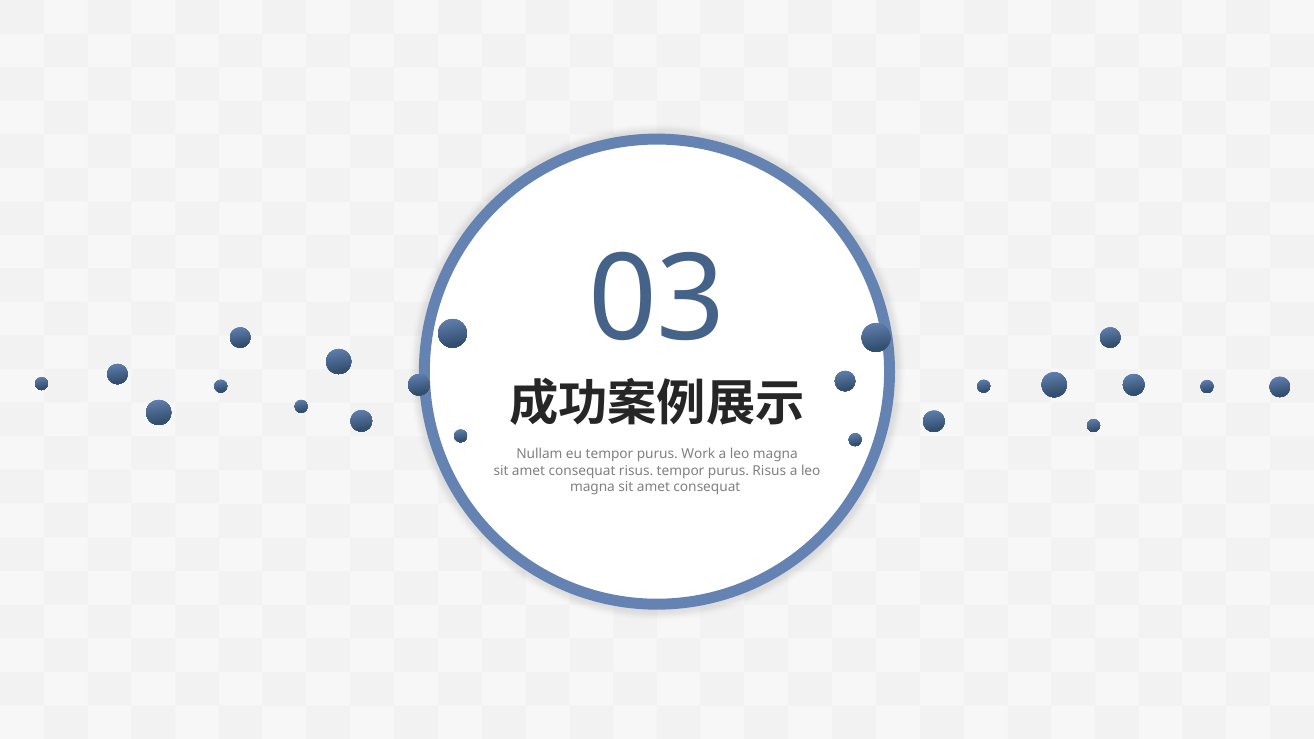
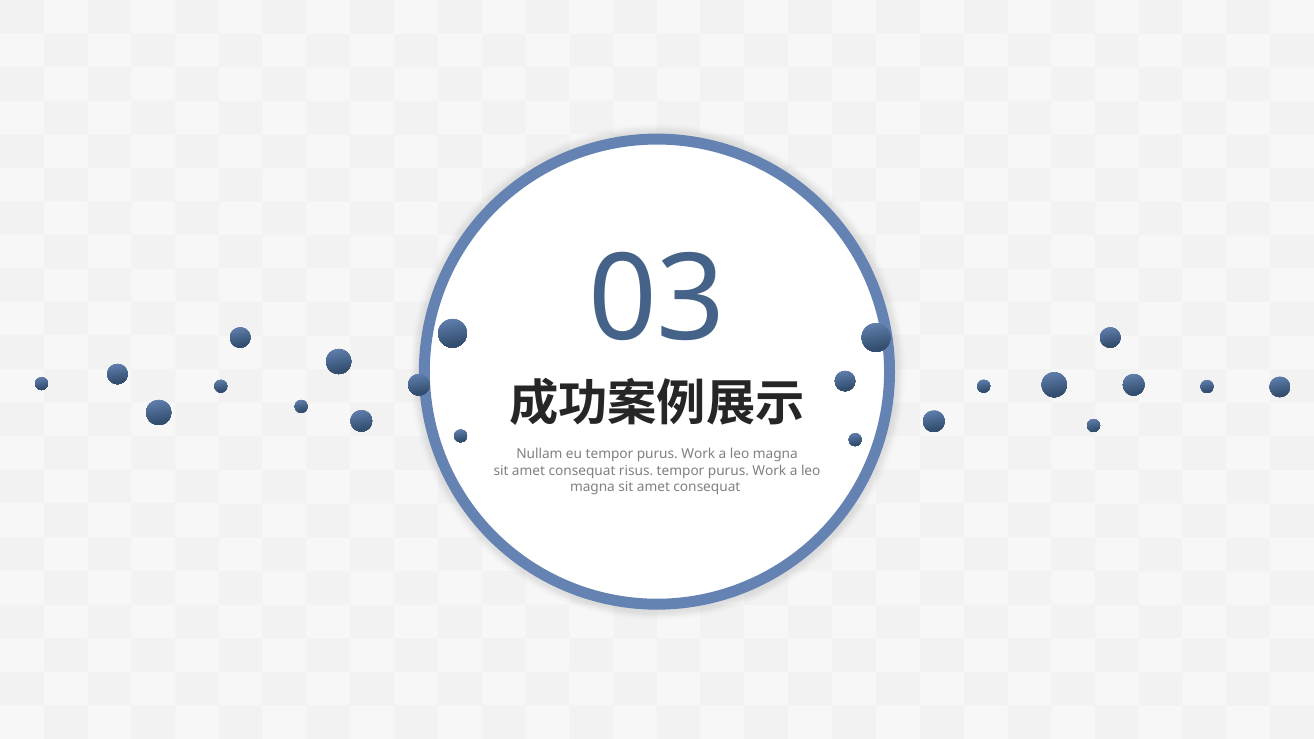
risus tempor purus Risus: Risus -> Work (769, 471)
